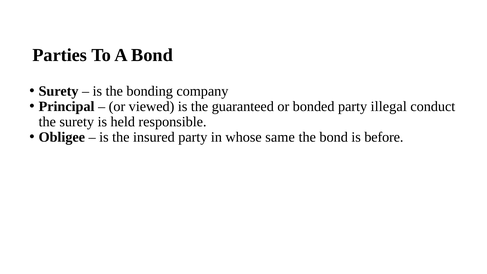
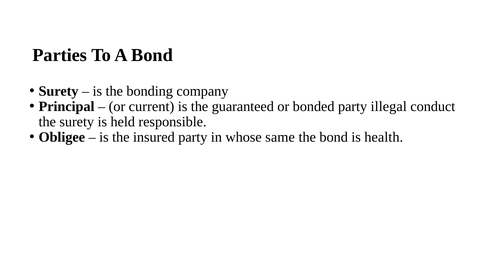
viewed: viewed -> current (152, 106)
before: before -> health (384, 137)
